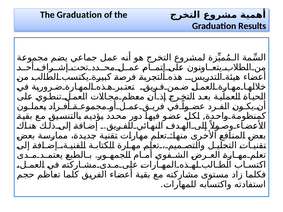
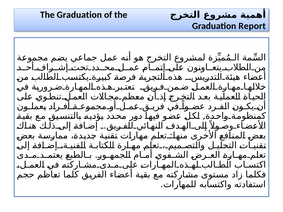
Results: Results -> Report (252, 26)
